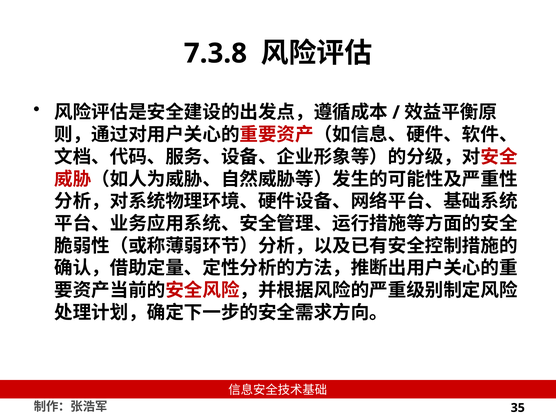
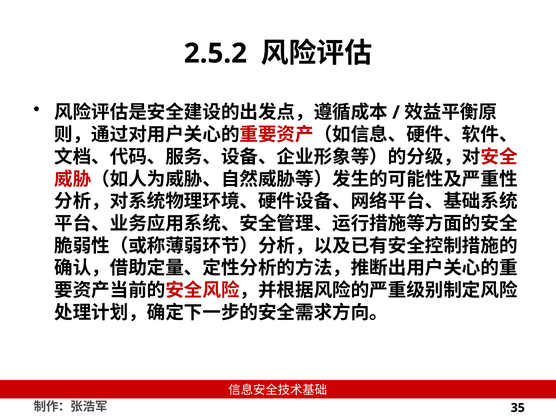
7.3.8: 7.3.8 -> 2.5.2 (215, 53)
